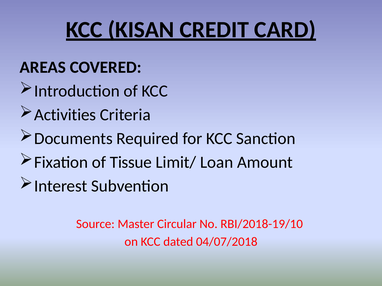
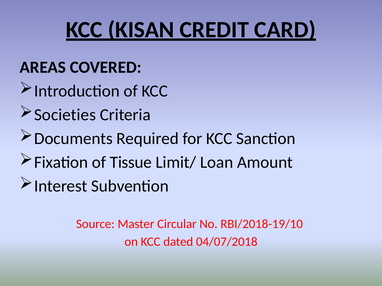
Activities: Activities -> Societies (65, 115)
